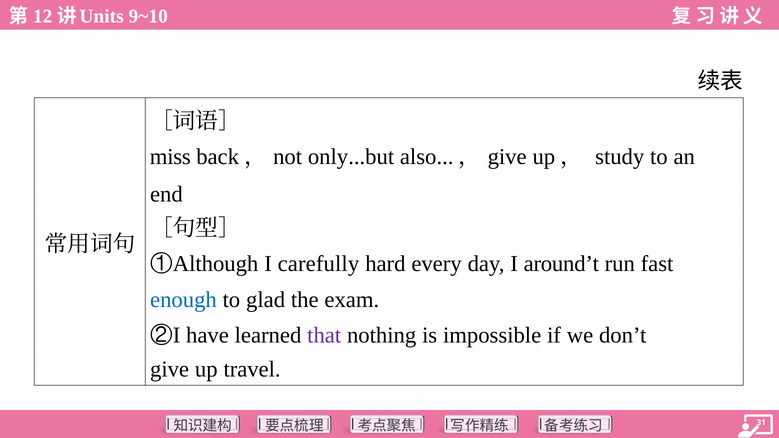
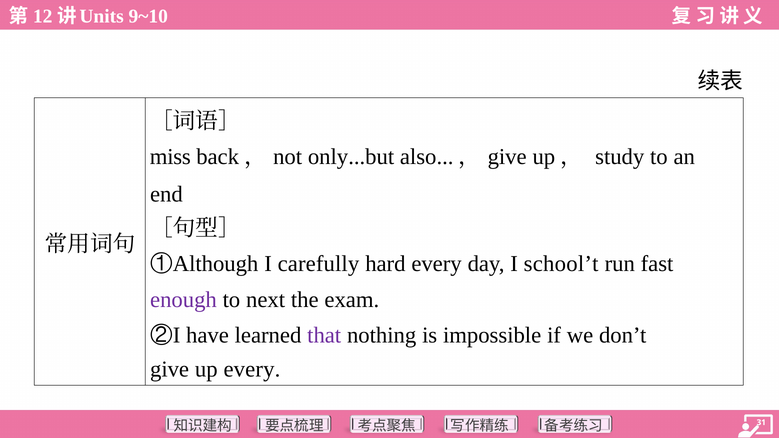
around’t: around’t -> school’t (561, 264)
enough colour: blue -> purple (183, 300)
glad: glad -> next (266, 300)
up travel: travel -> every (252, 369)
